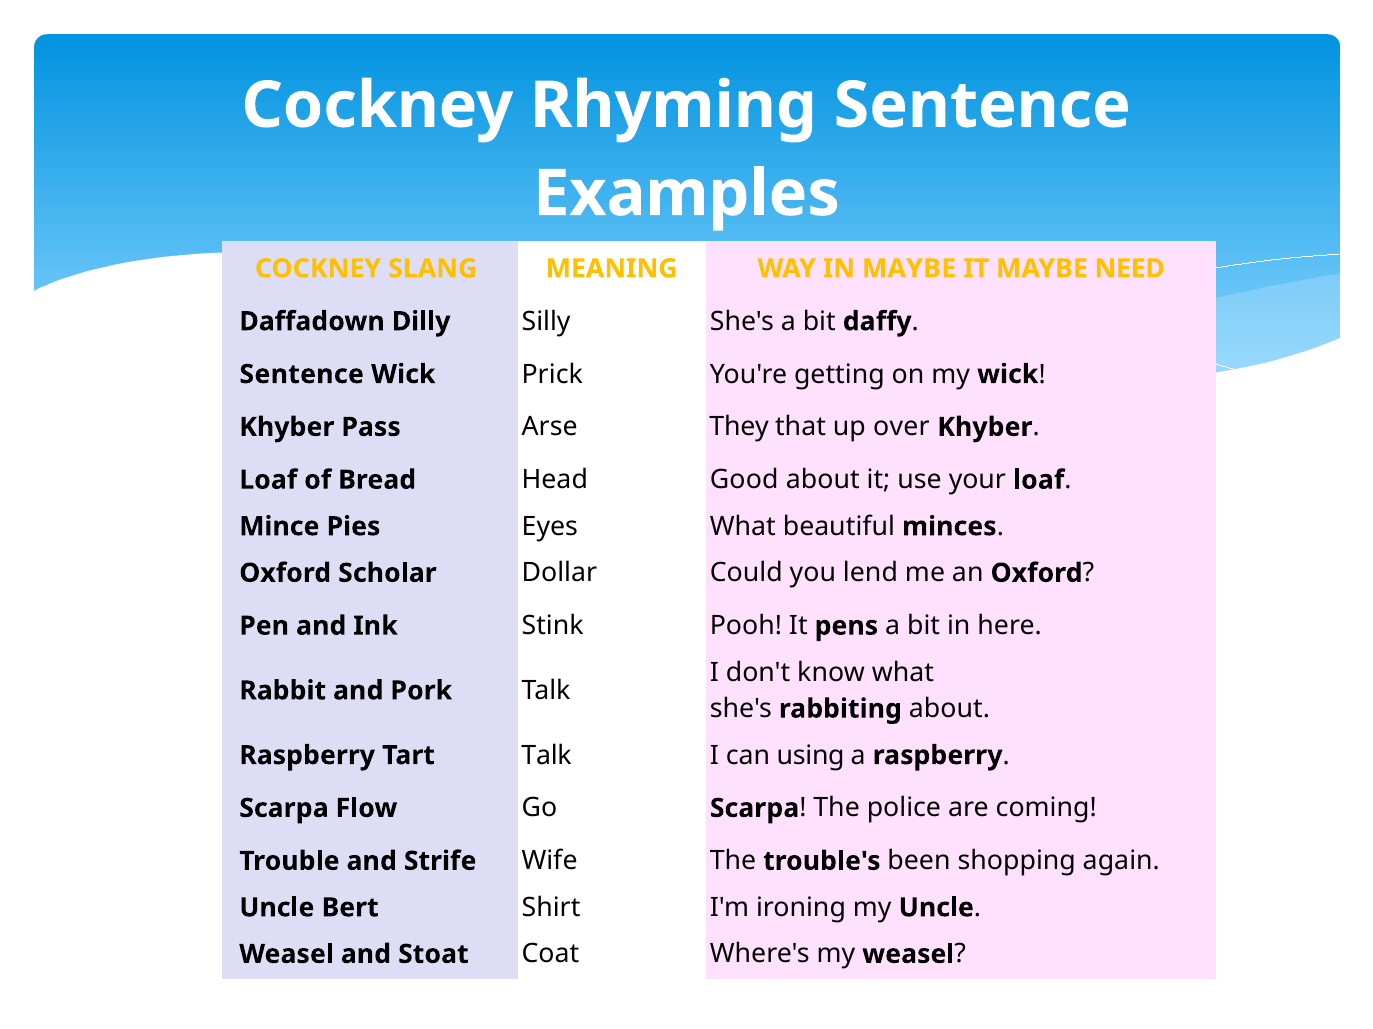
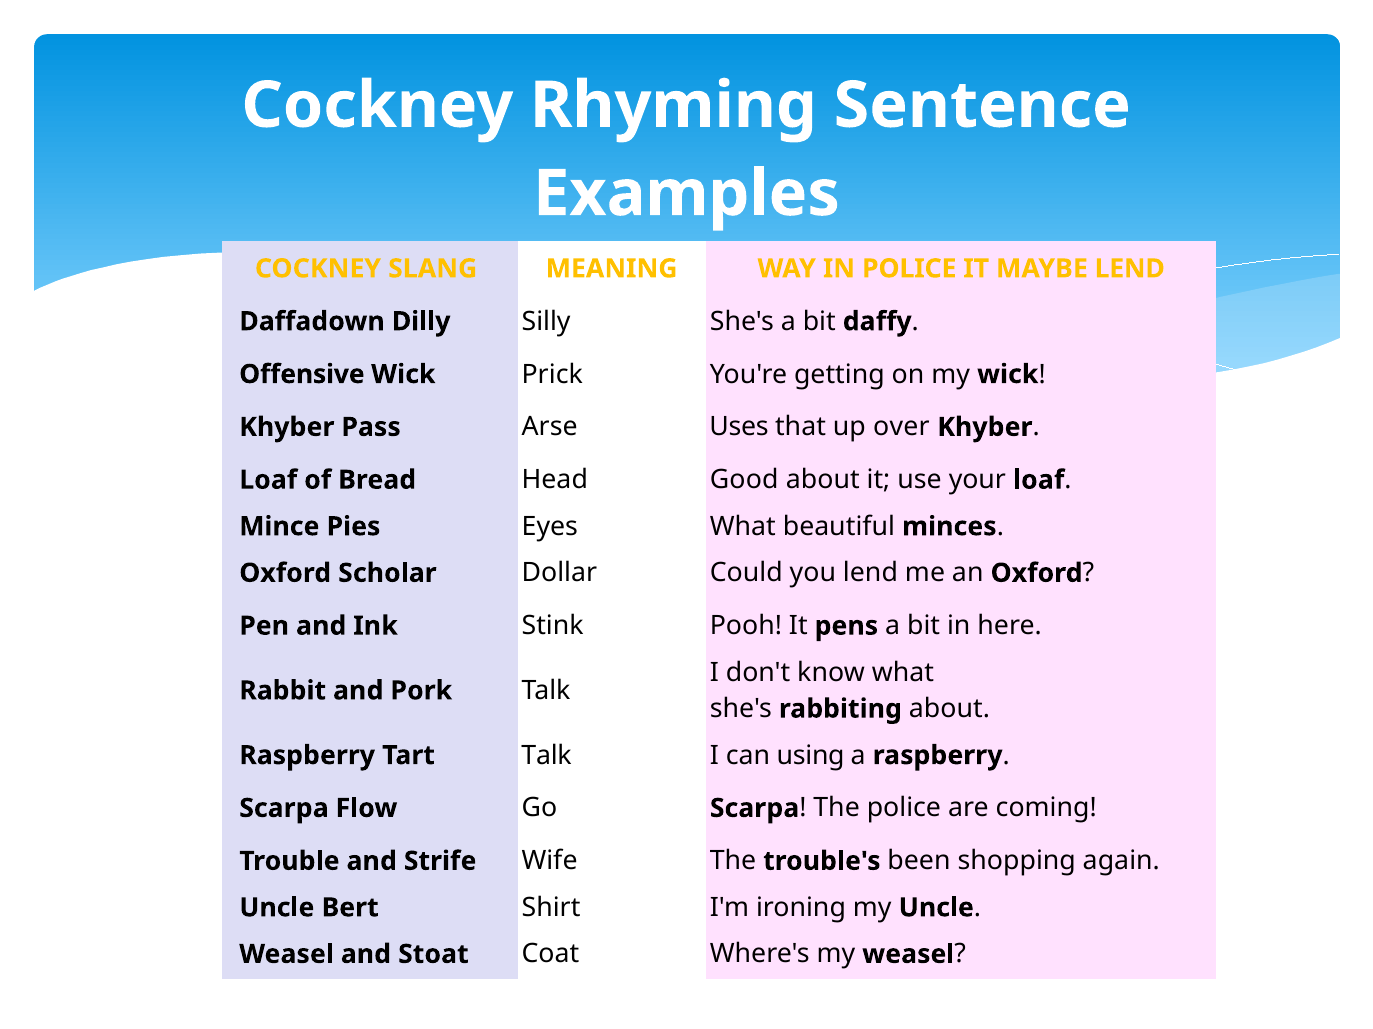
IN MAYBE: MAYBE -> POLICE (909, 269)
MAYBE NEED: NEED -> LEND (1130, 269)
Sentence: Sentence -> Offensive (302, 375)
They: They -> Uses (739, 427)
